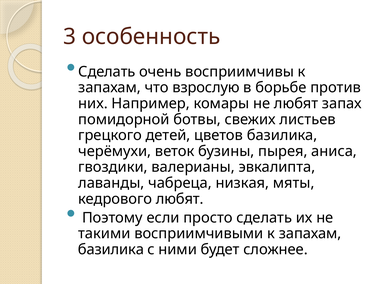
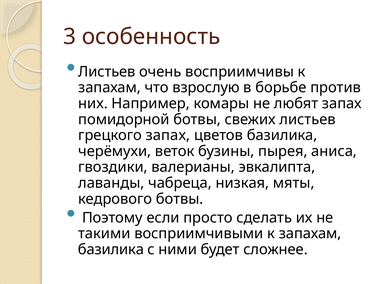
Сделать: Сделать -> Листьев (107, 72)
грецкого детей: детей -> запах (168, 135)
кедрового любят: любят -> ботвы (180, 199)
